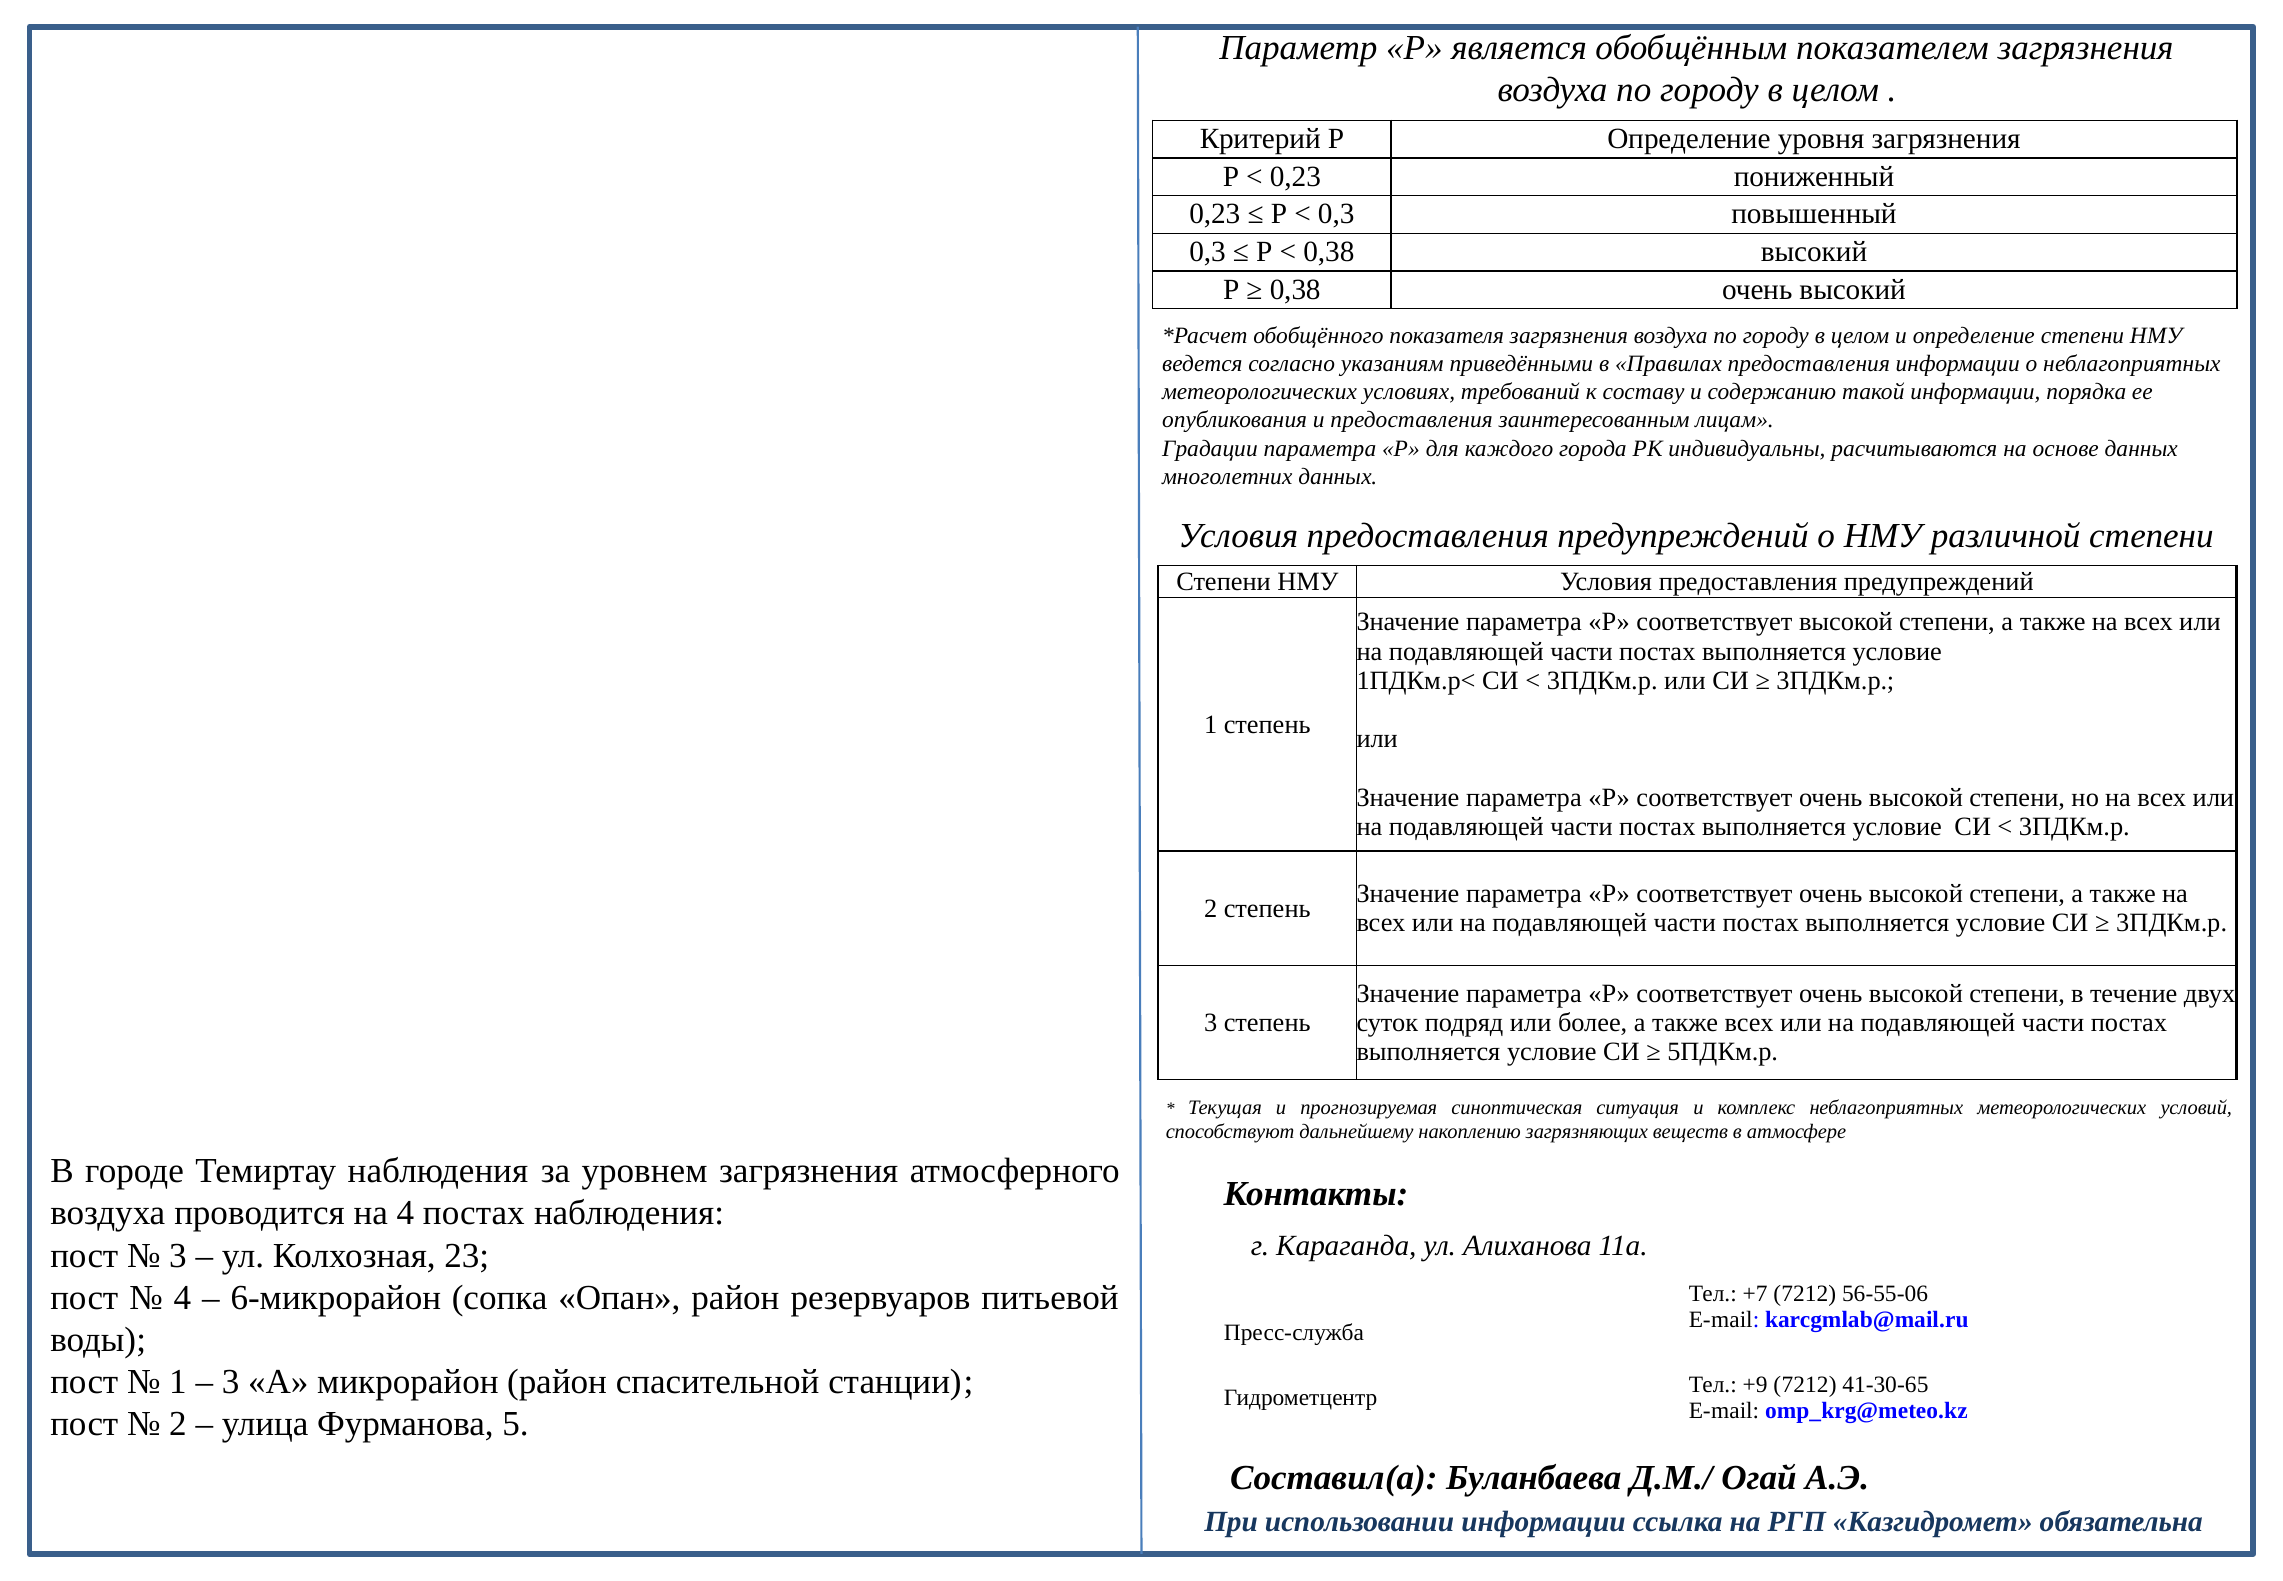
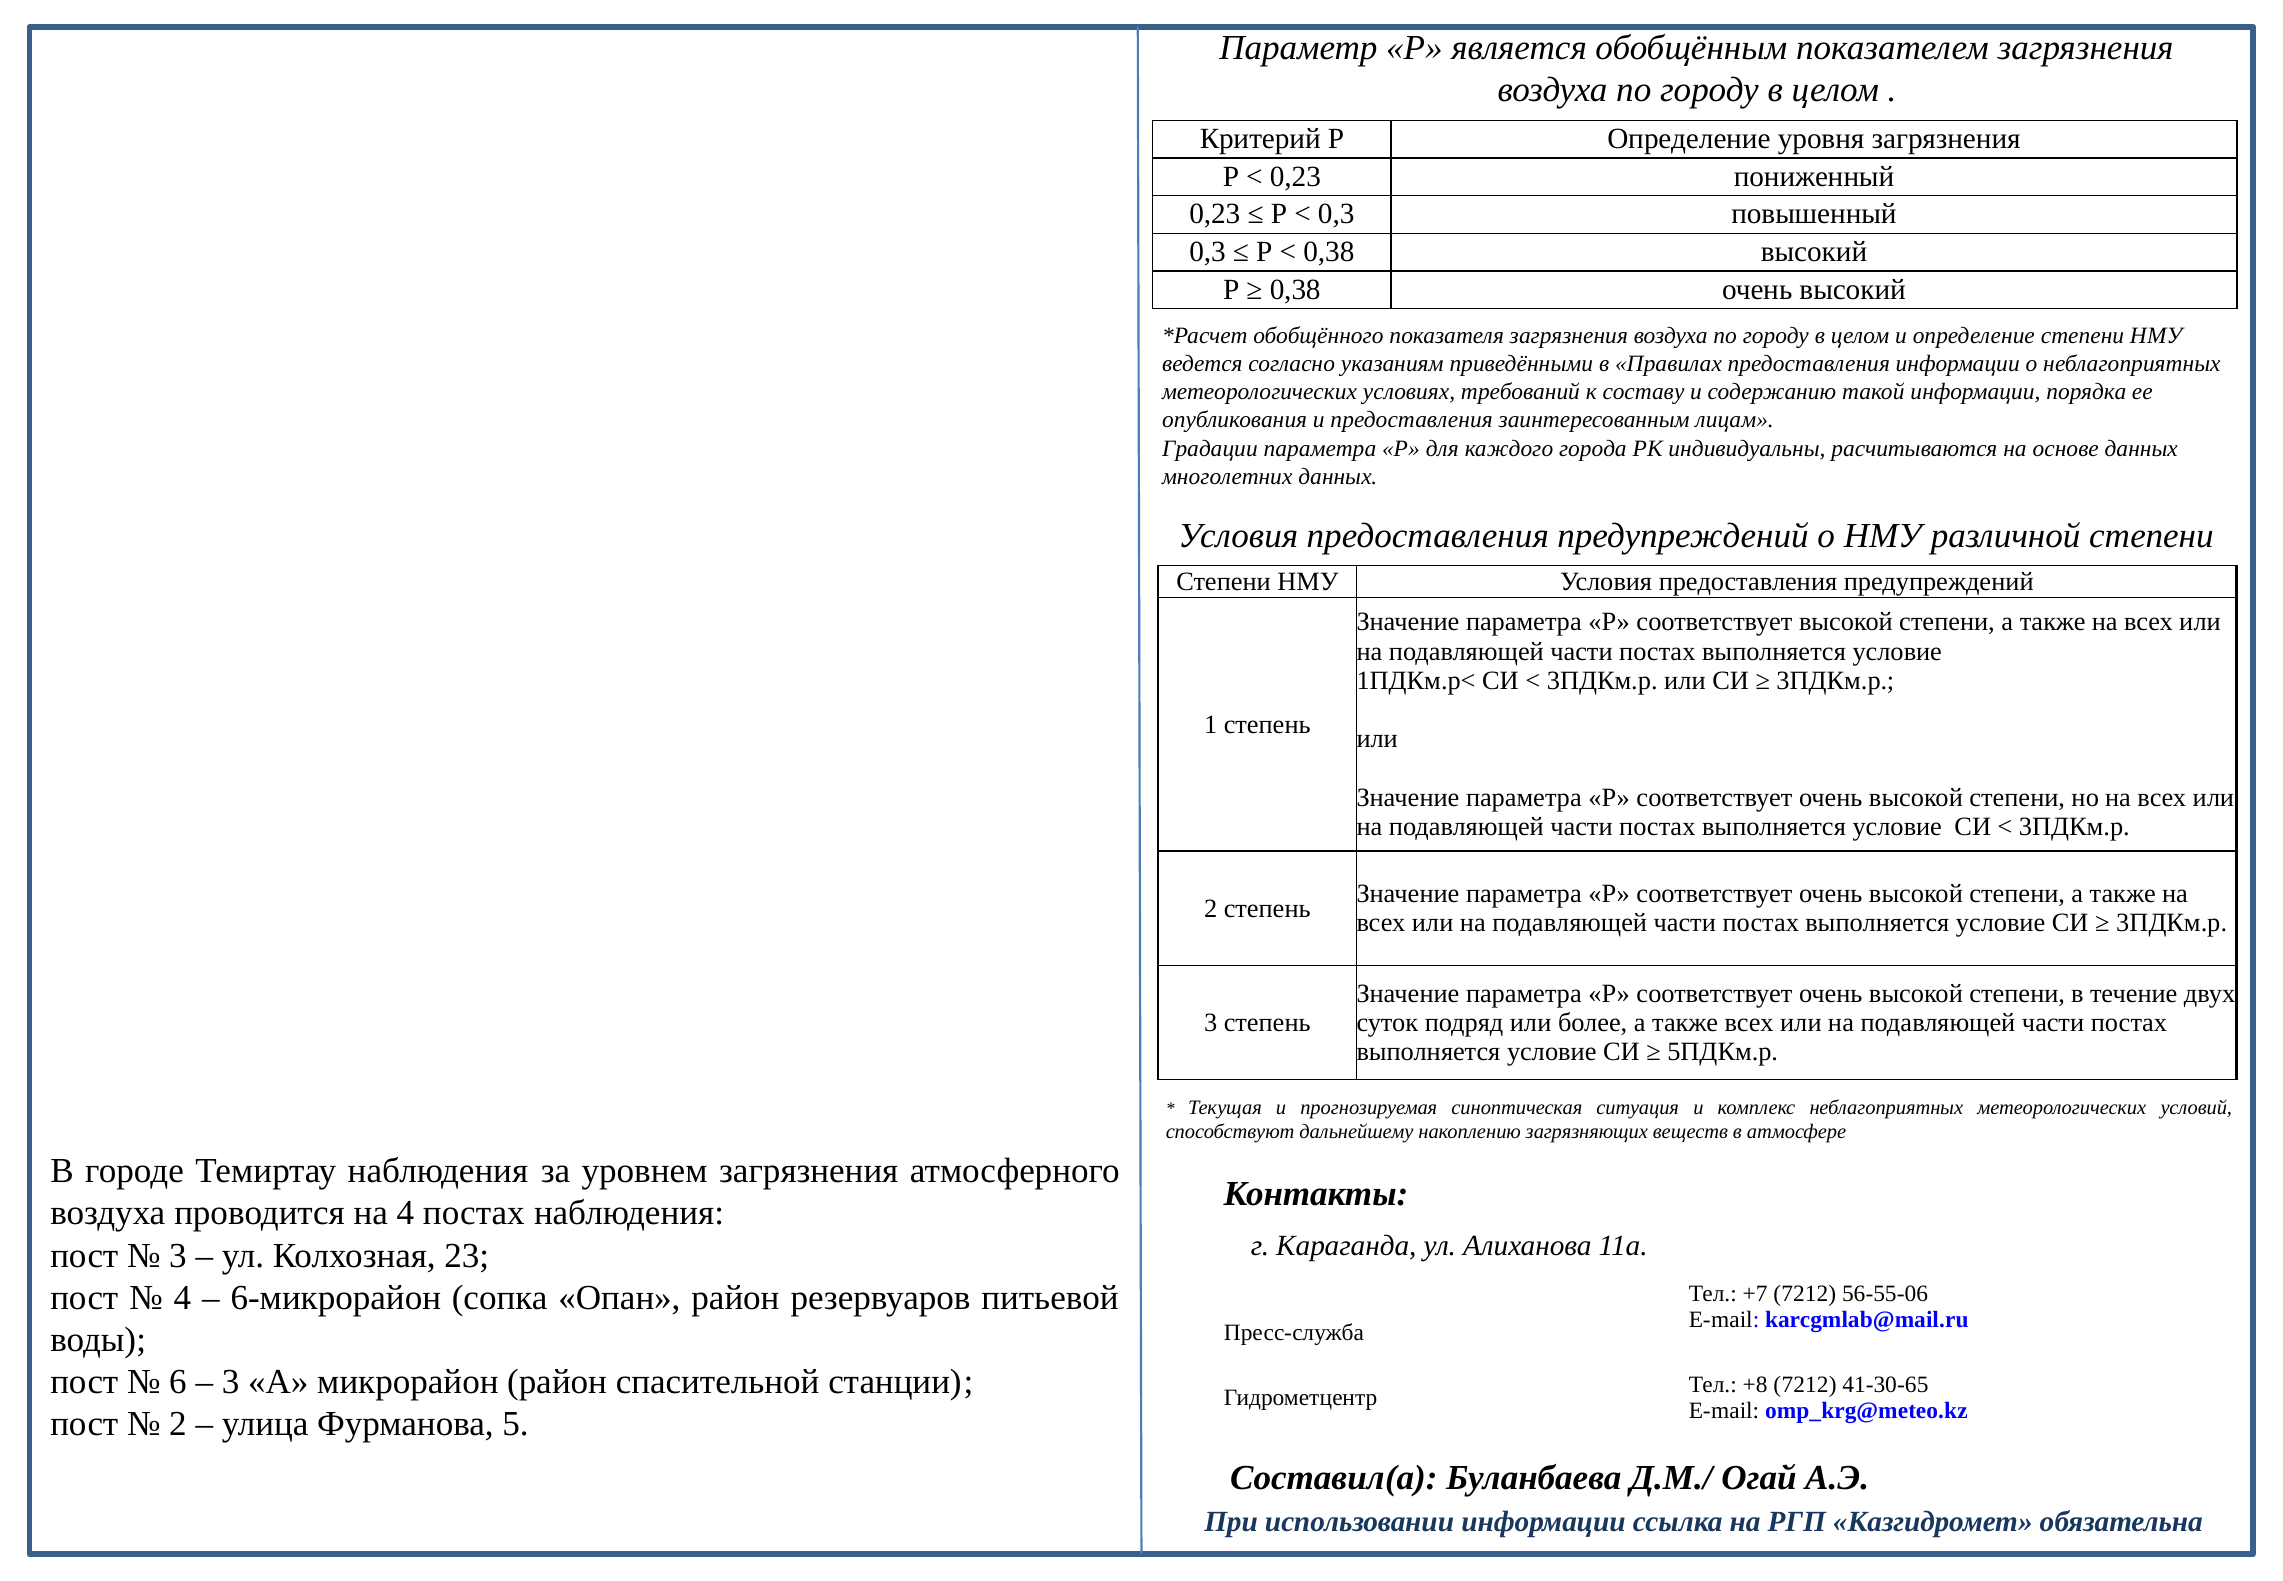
1: 1 -> 6 (178, 1382)
+9: +9 -> +8 (1755, 1385)
